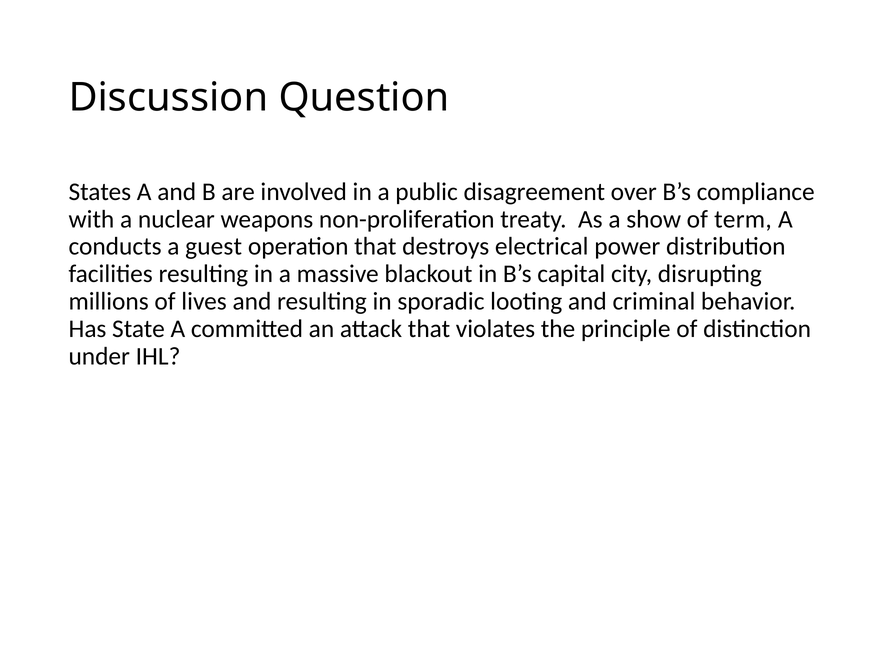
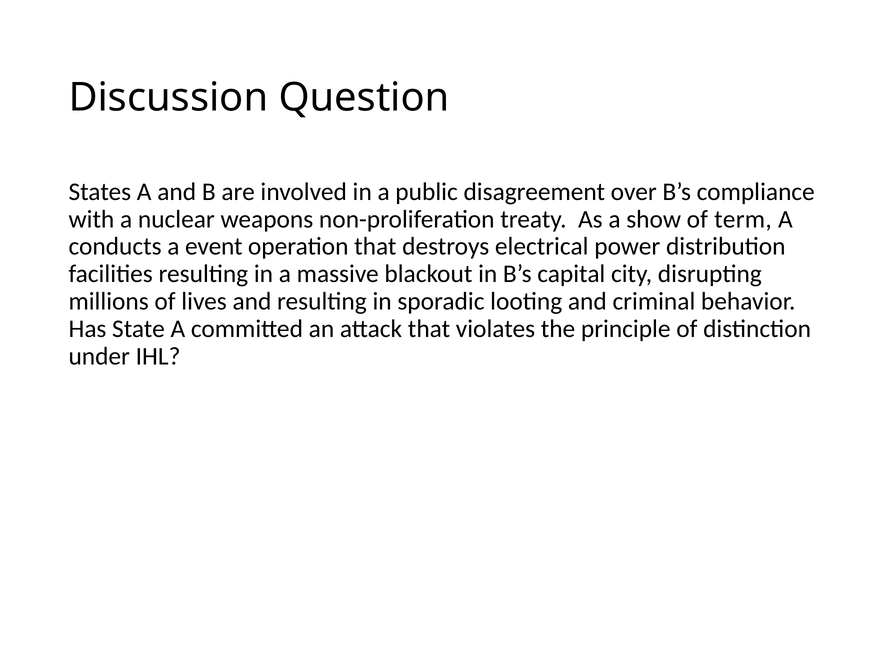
guest: guest -> event (214, 247)
